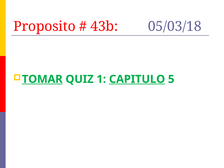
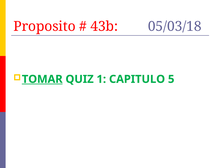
CAPITULO underline: present -> none (137, 79)
